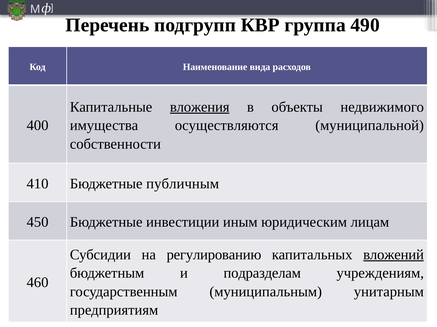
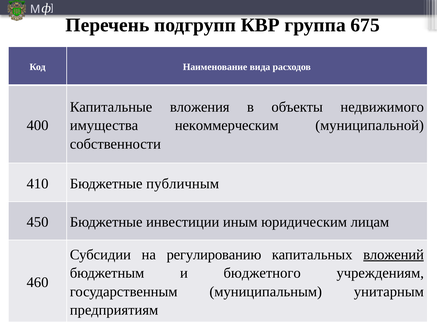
490: 490 -> 675 (365, 25)
вложения underline: present -> none (200, 107)
осуществляются: осуществляются -> некоммерческим (227, 126)
подразделам: подразделам -> бюджетного (262, 274)
